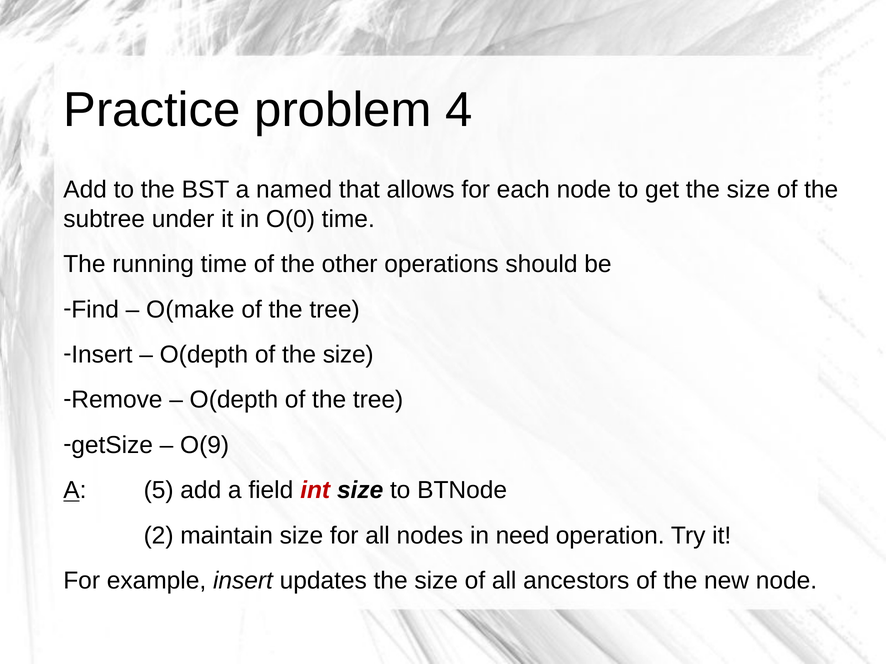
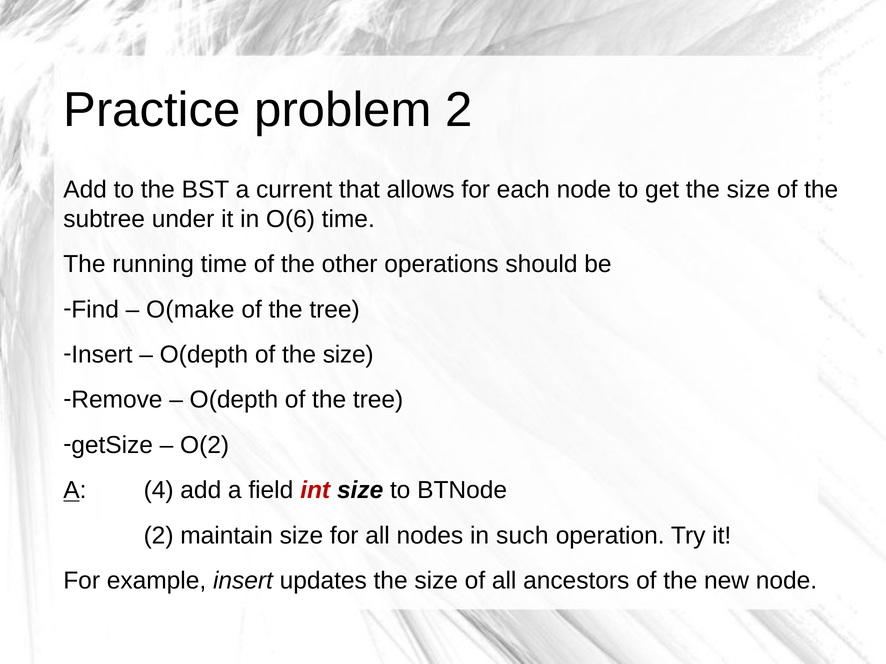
problem 4: 4 -> 2 (459, 110)
named: named -> current (294, 190)
O(0: O(0 -> O(6 (290, 219)
O(9: O(9 -> O(2 (205, 445)
5: 5 -> 4 (159, 491)
need: need -> such (522, 536)
